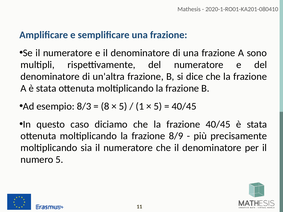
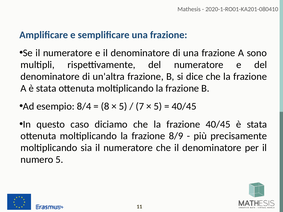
8/3: 8/3 -> 8/4 (84, 106)
1: 1 -> 7 (140, 106)
